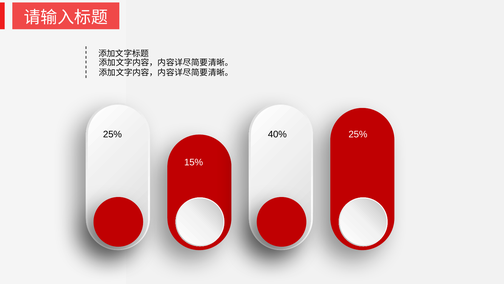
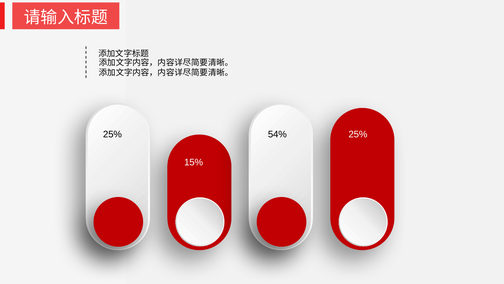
40%: 40% -> 54% (277, 134)
